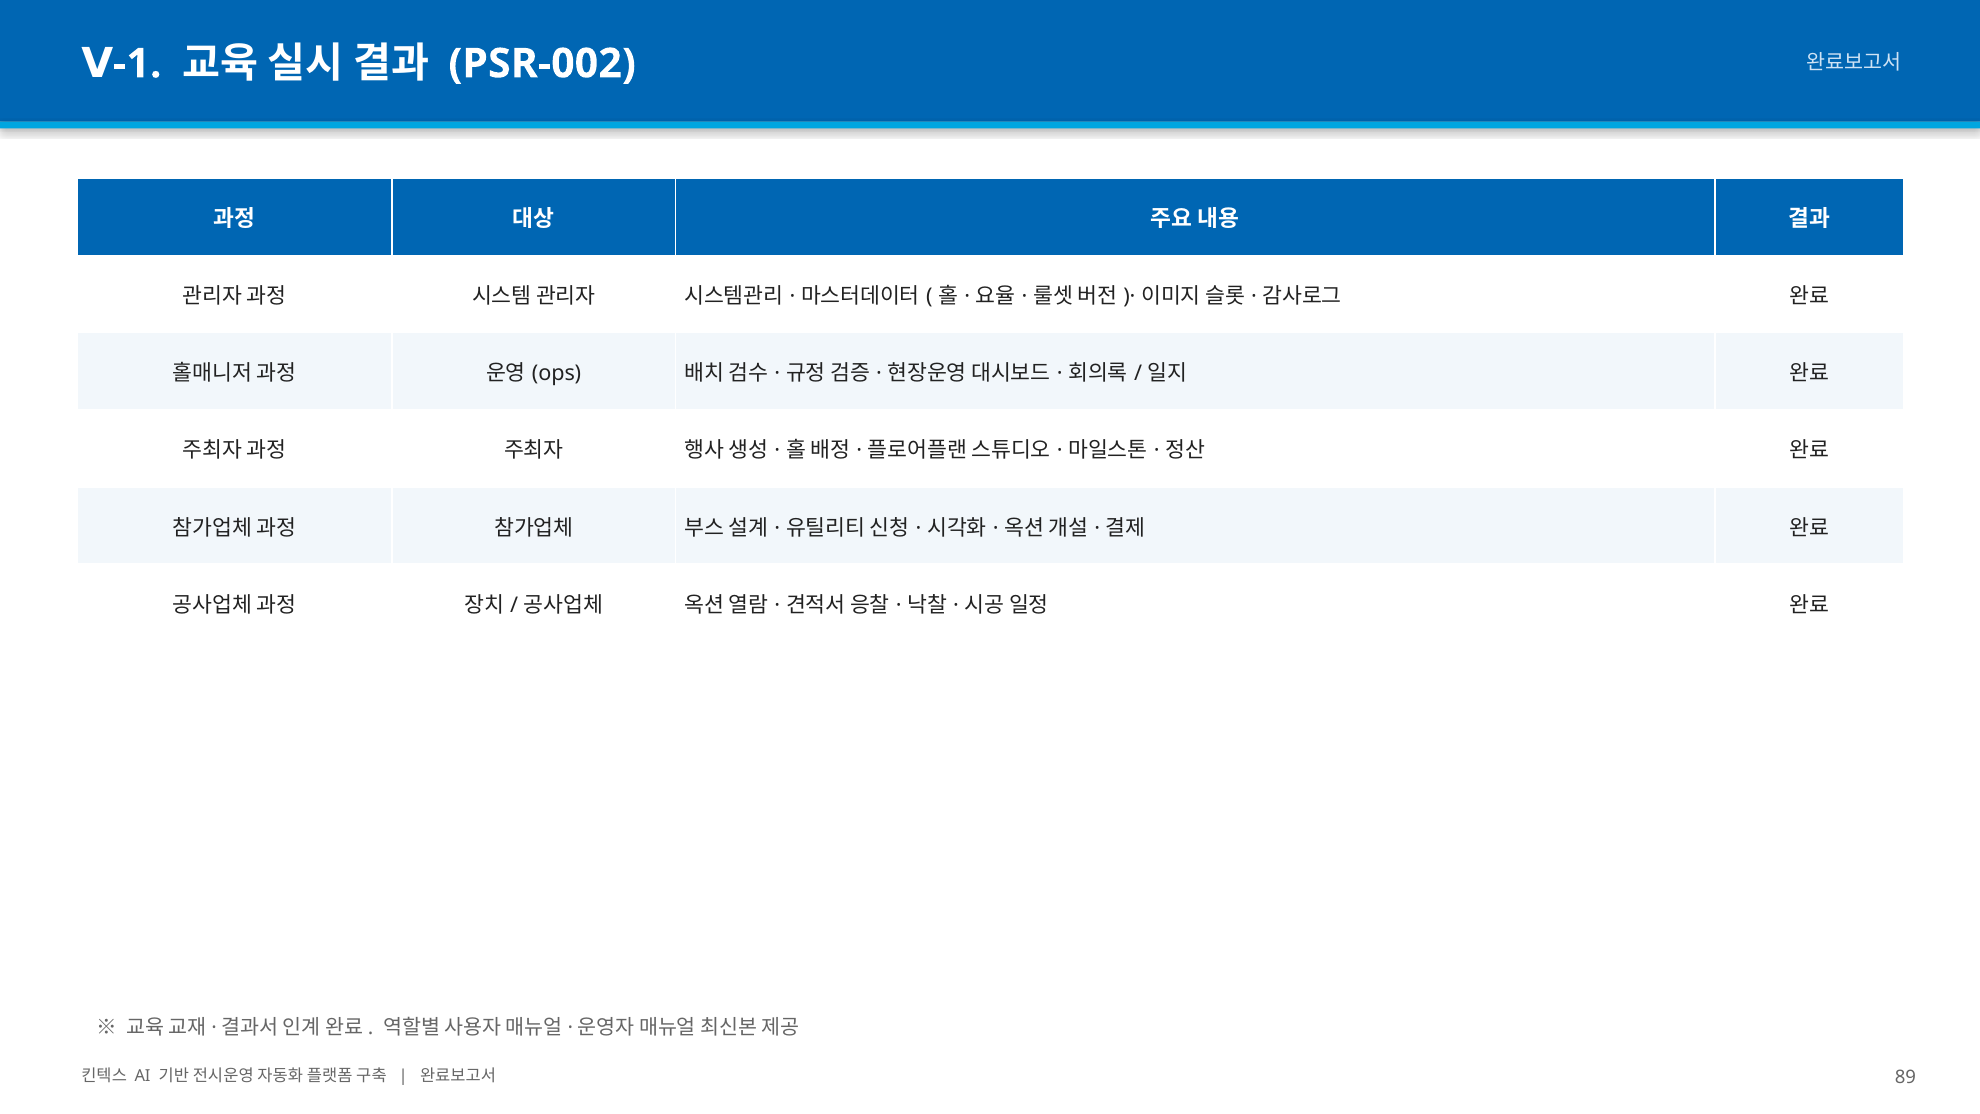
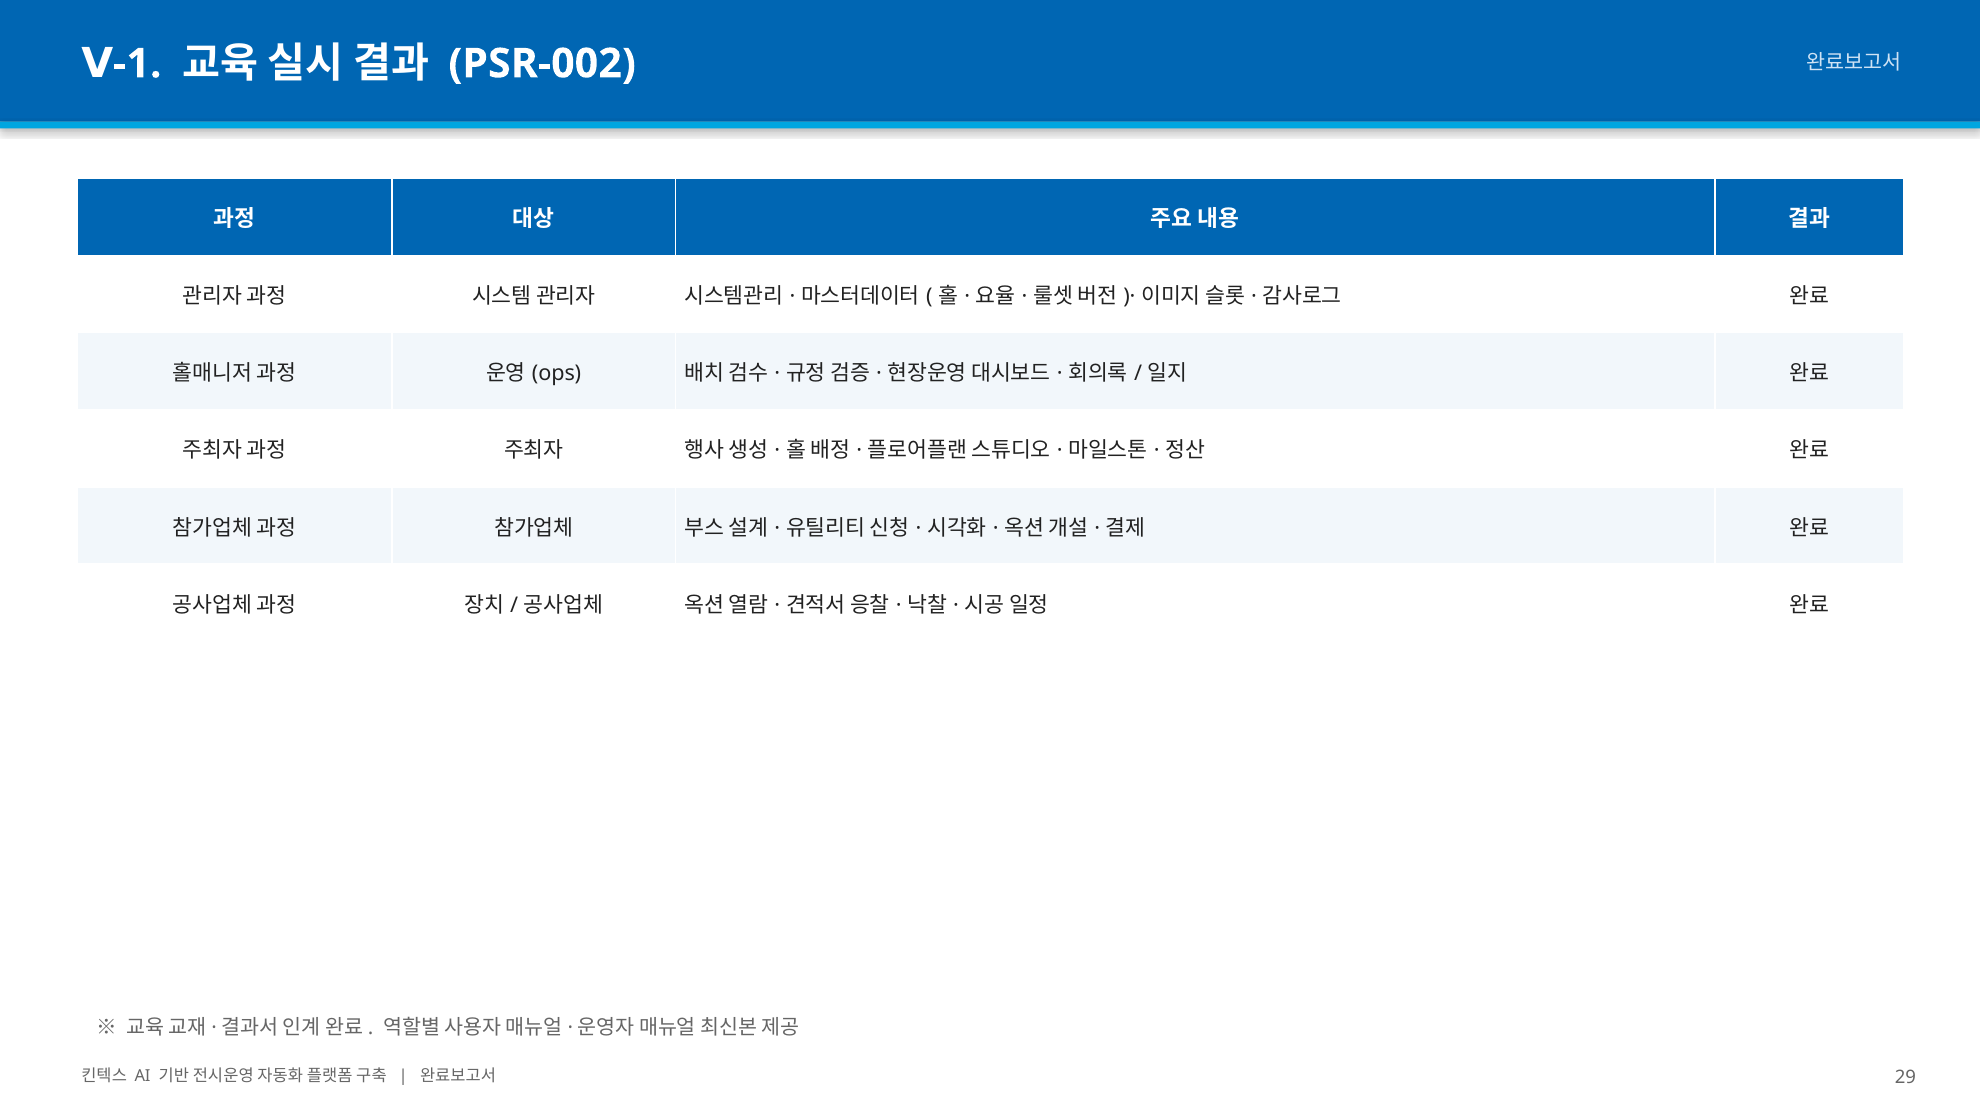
89: 89 -> 29 (1905, 1077)
